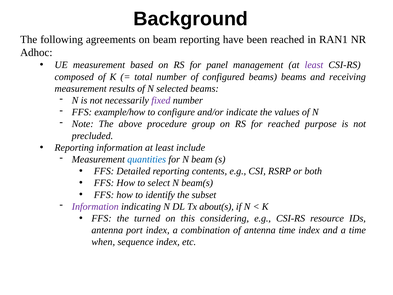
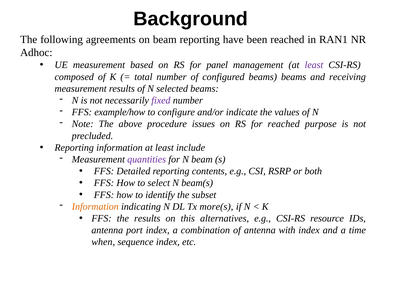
group: group -> issues (203, 124)
quantities colour: blue -> purple (147, 159)
Information colour: purple -> orange (95, 206)
about(s: about(s -> more(s (216, 206)
the turned: turned -> results (147, 218)
considering: considering -> alternatives (225, 218)
antenna time: time -> with (287, 230)
